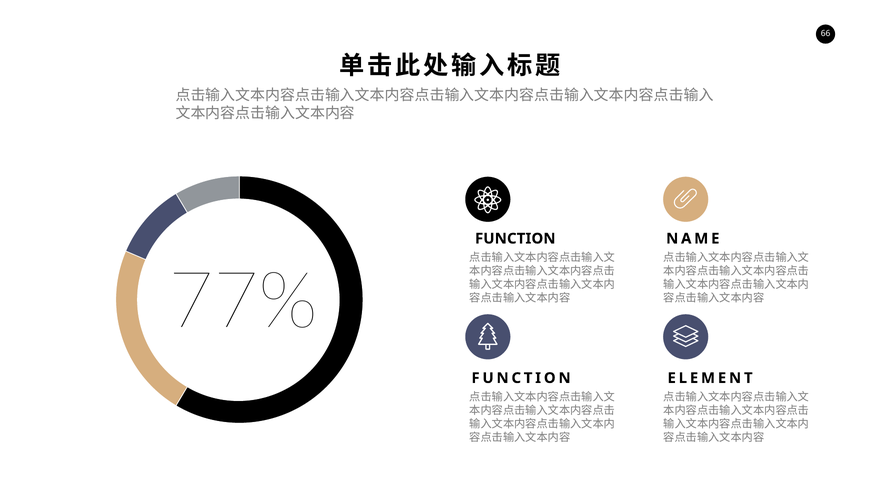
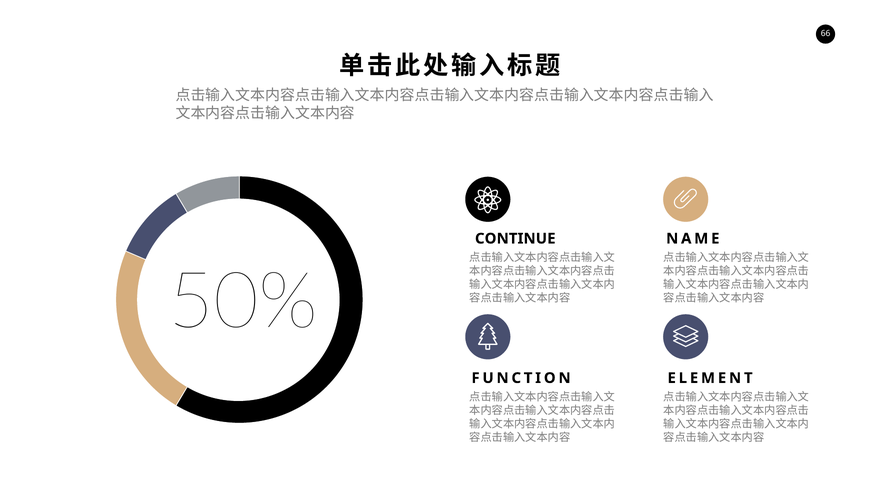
FUNCTION: FUNCTION -> CONTINUE (515, 239)
77%: 77% -> 50% (243, 302)
